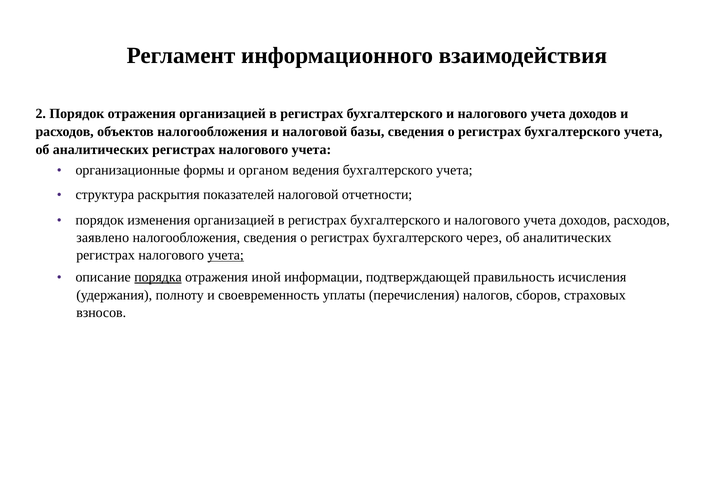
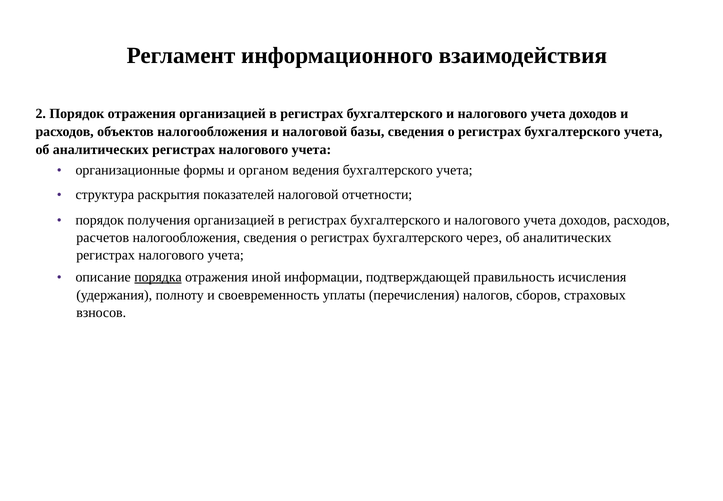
изменения: изменения -> получения (159, 220)
заявлено: заявлено -> расчетов (103, 237)
учета underline: present -> none (226, 255)
